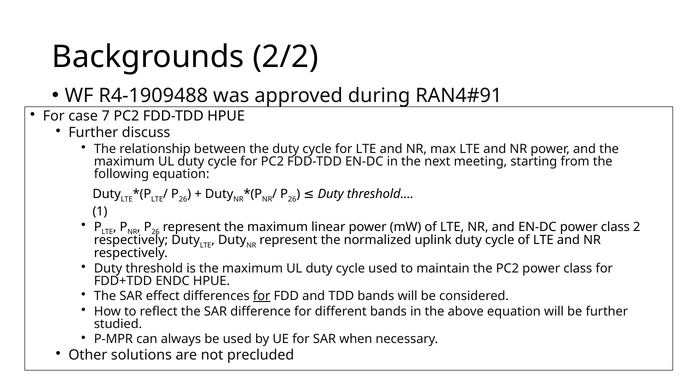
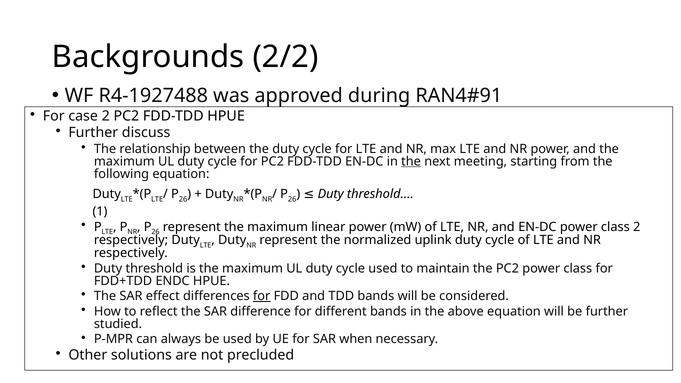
R4-1909488: R4-1909488 -> R4-1927488 (153, 95)
case 7: 7 -> 2 (106, 116)
the underline: none -> present (411, 161)
